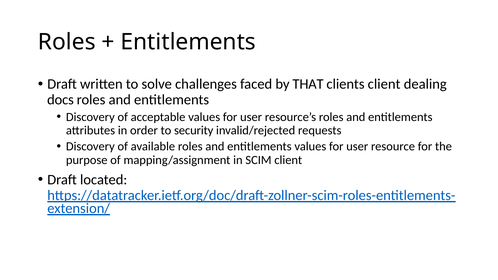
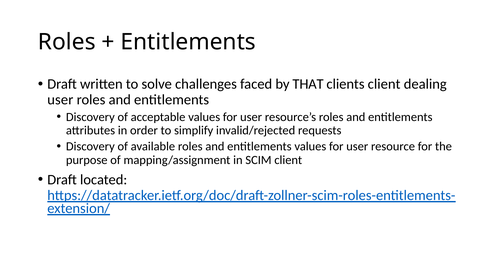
docs: docs -> user (60, 100)
security: security -> simplify (194, 130)
